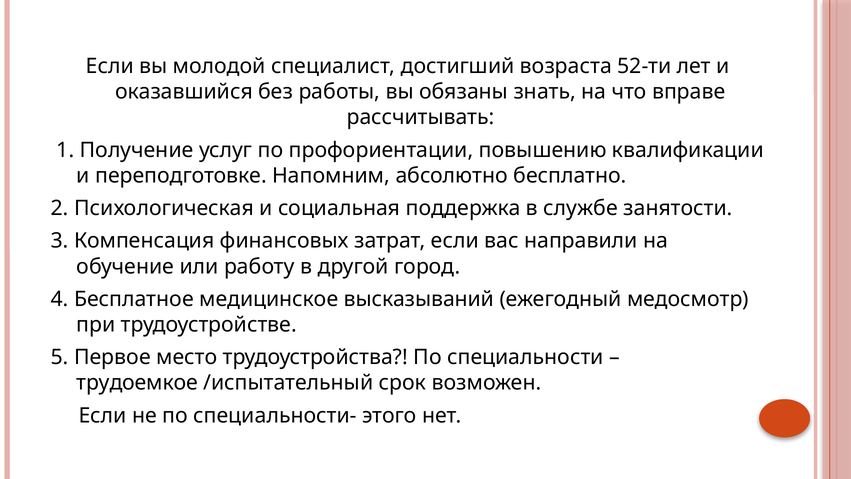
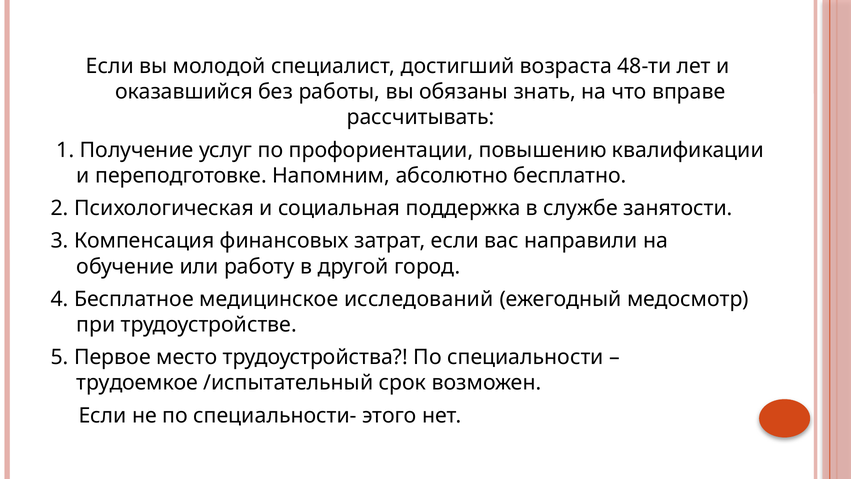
52-ти: 52-ти -> 48-ти (644, 66)
высказываний: высказываний -> исследований (419, 299)
